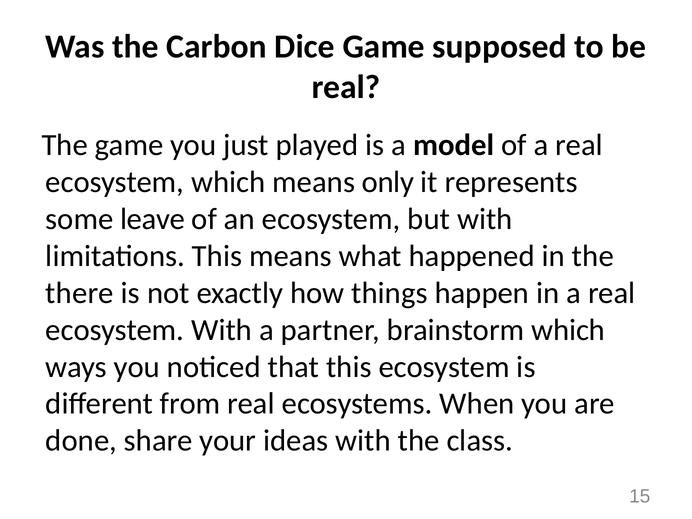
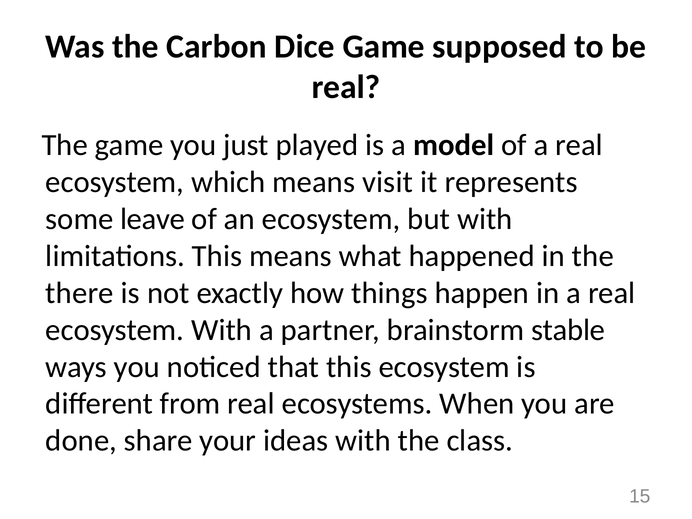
only: only -> visit (388, 182)
brainstorm which: which -> stable (568, 330)
